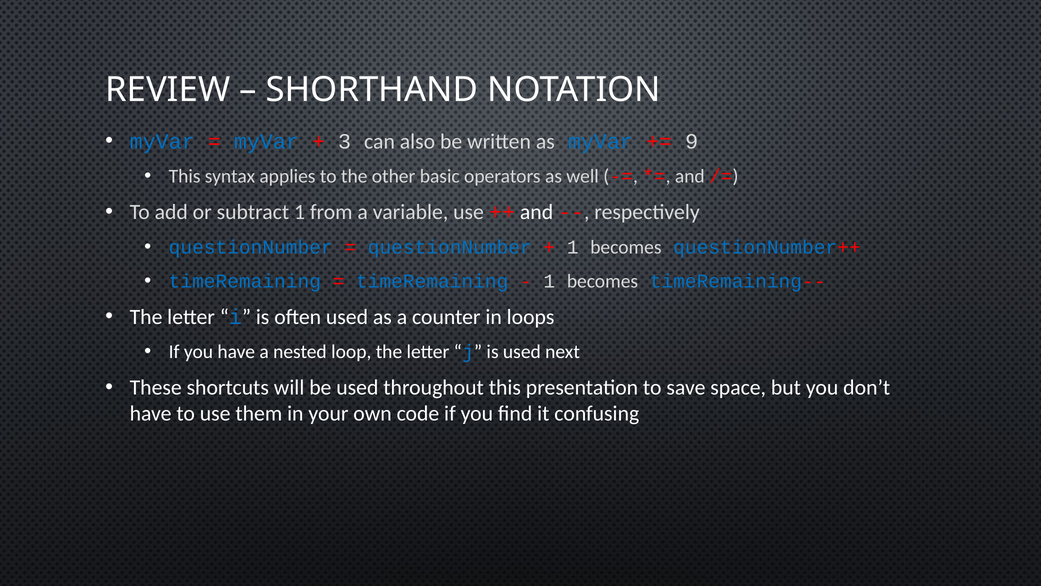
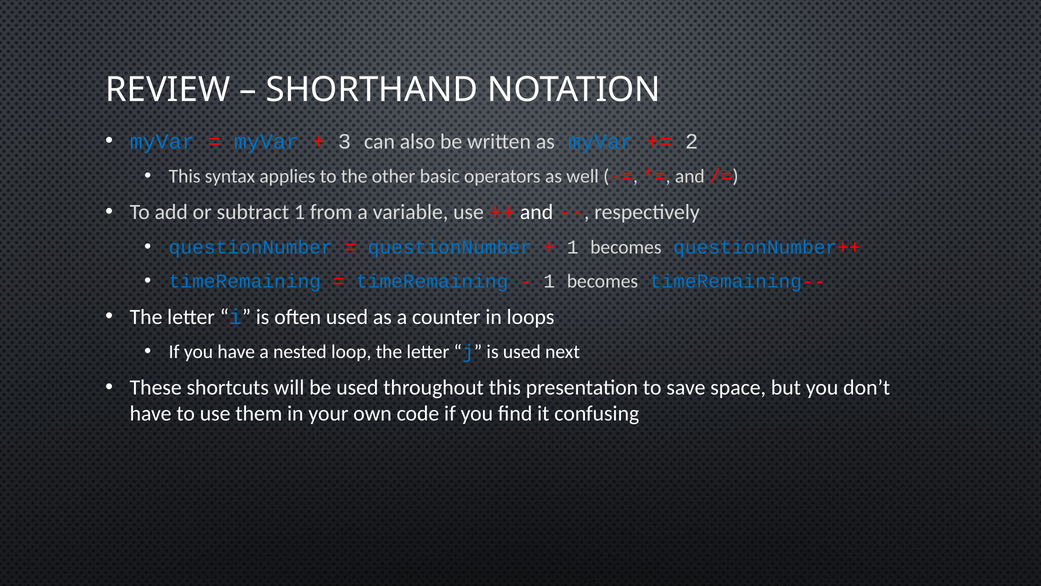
9: 9 -> 2 (692, 141)
